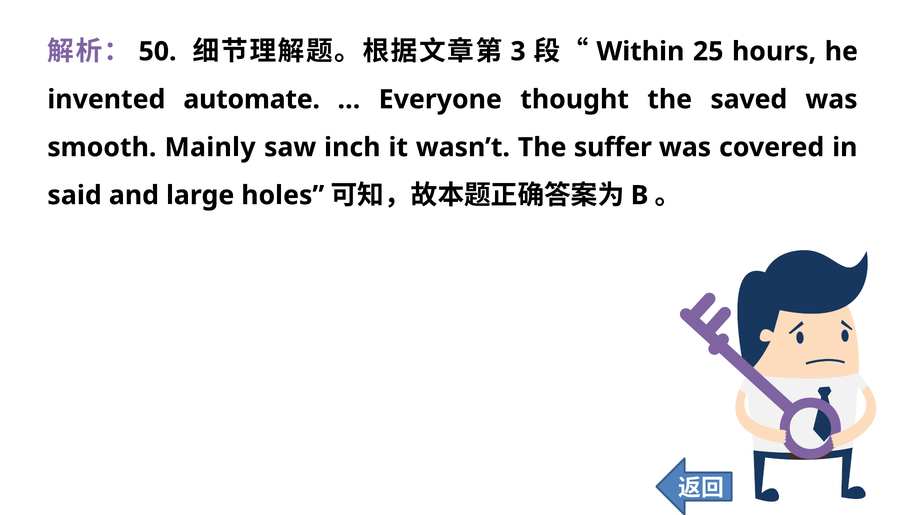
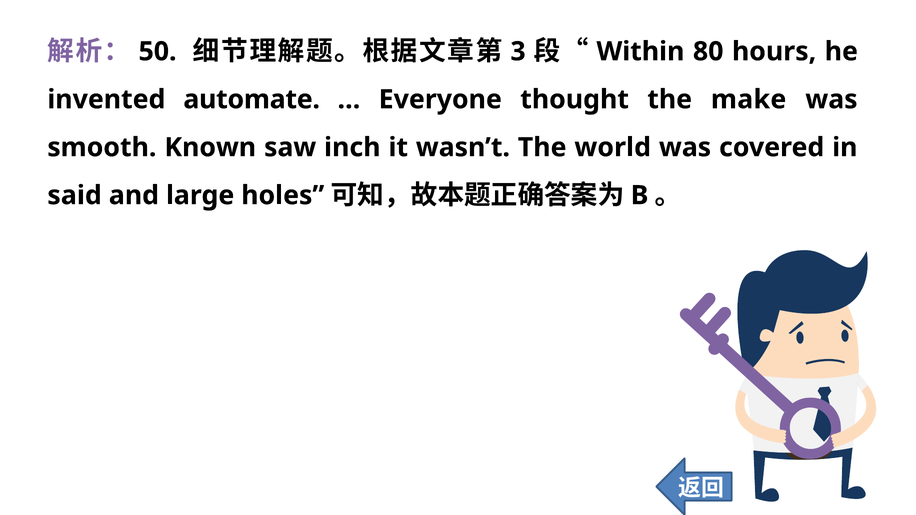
25: 25 -> 80 (708, 52)
saved: saved -> make (749, 100)
Mainly: Mainly -> Known (210, 147)
suffer: suffer -> world (613, 147)
